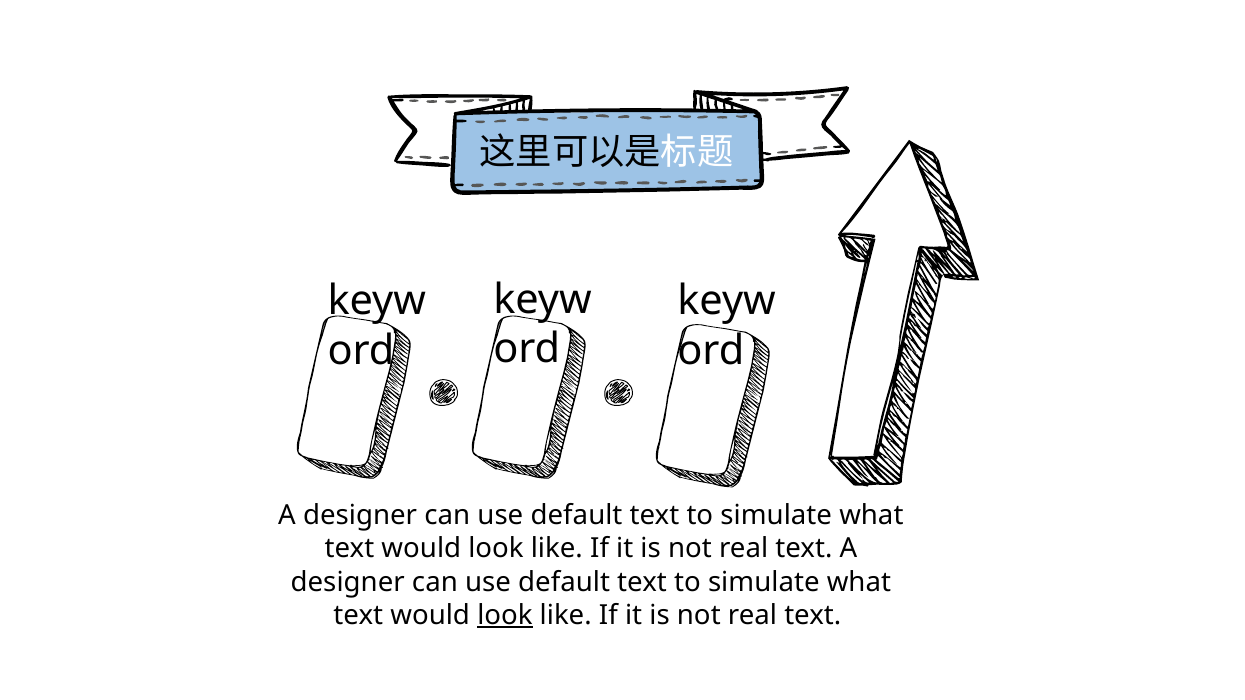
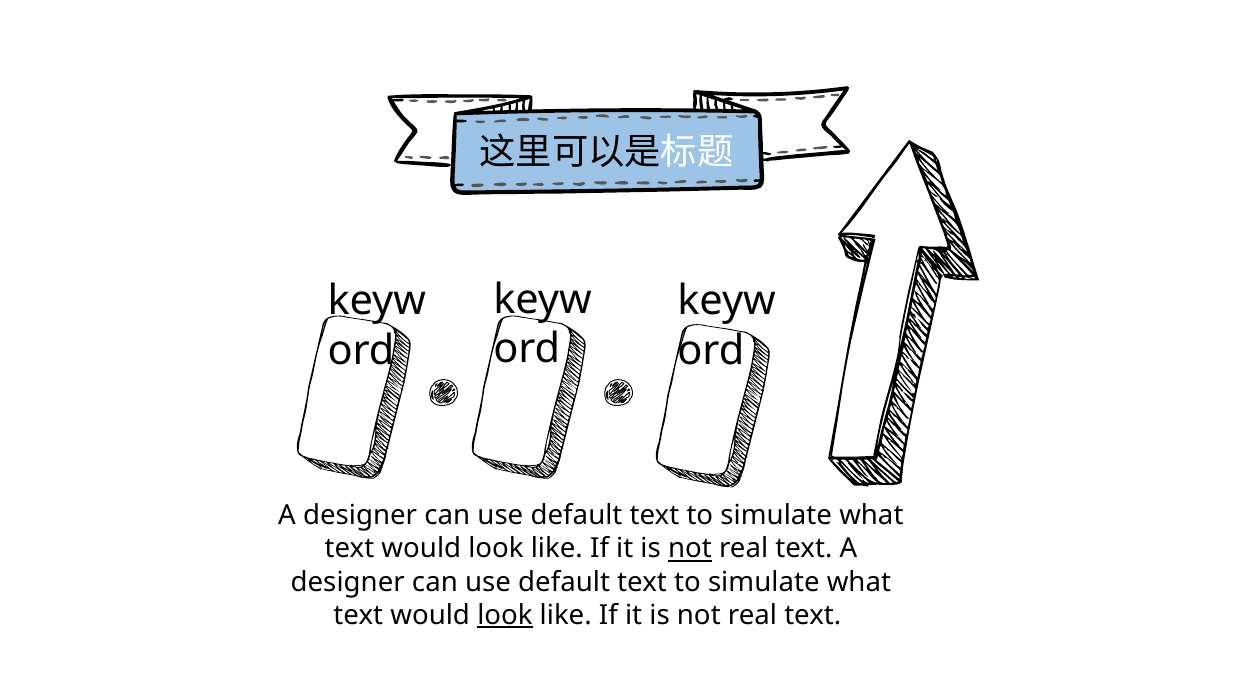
not underline: none -> present (690, 549)
